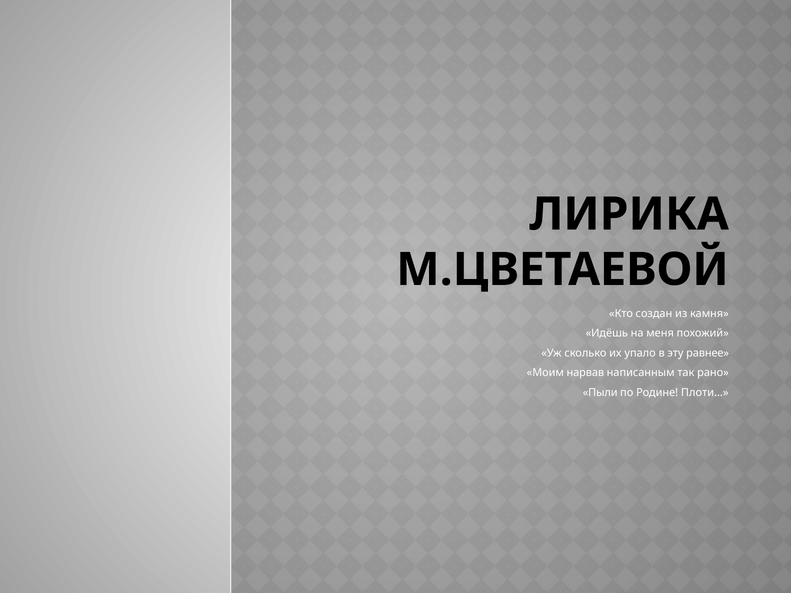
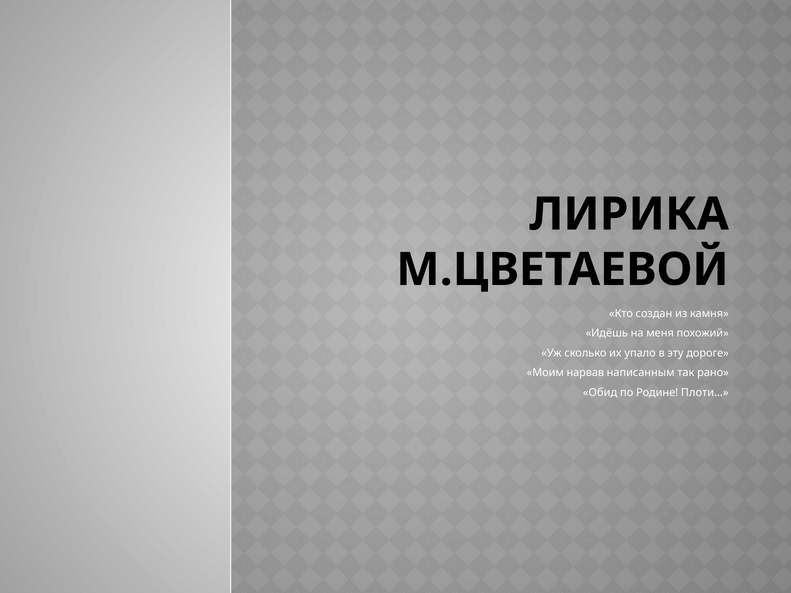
равнее: равнее -> дороге (708, 353)
Пыли: Пыли -> Обид (600, 393)
